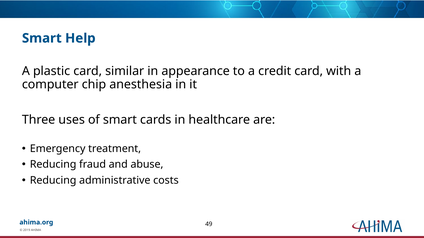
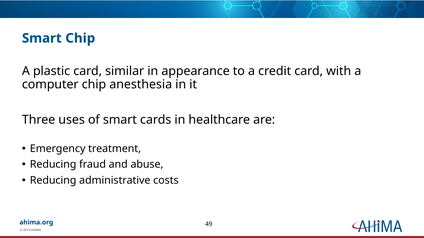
Smart Help: Help -> Chip (80, 38)
